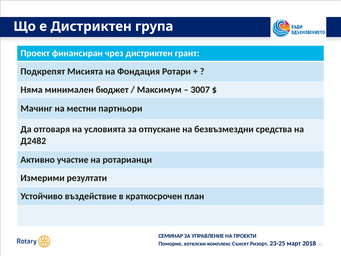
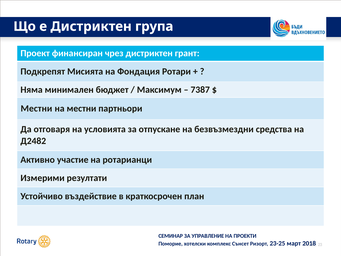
3007: 3007 -> 7387 (200, 90)
Мачинг: Мачинг -> Местни (36, 108)
